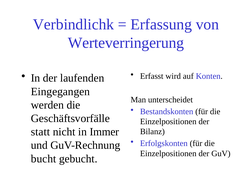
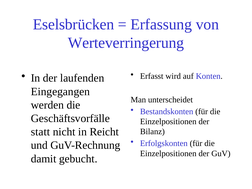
Verbindlichk: Verbindlichk -> Eselsbrücken (73, 24)
Immer: Immer -> Reicht (104, 132)
bucht: bucht -> damit (44, 159)
